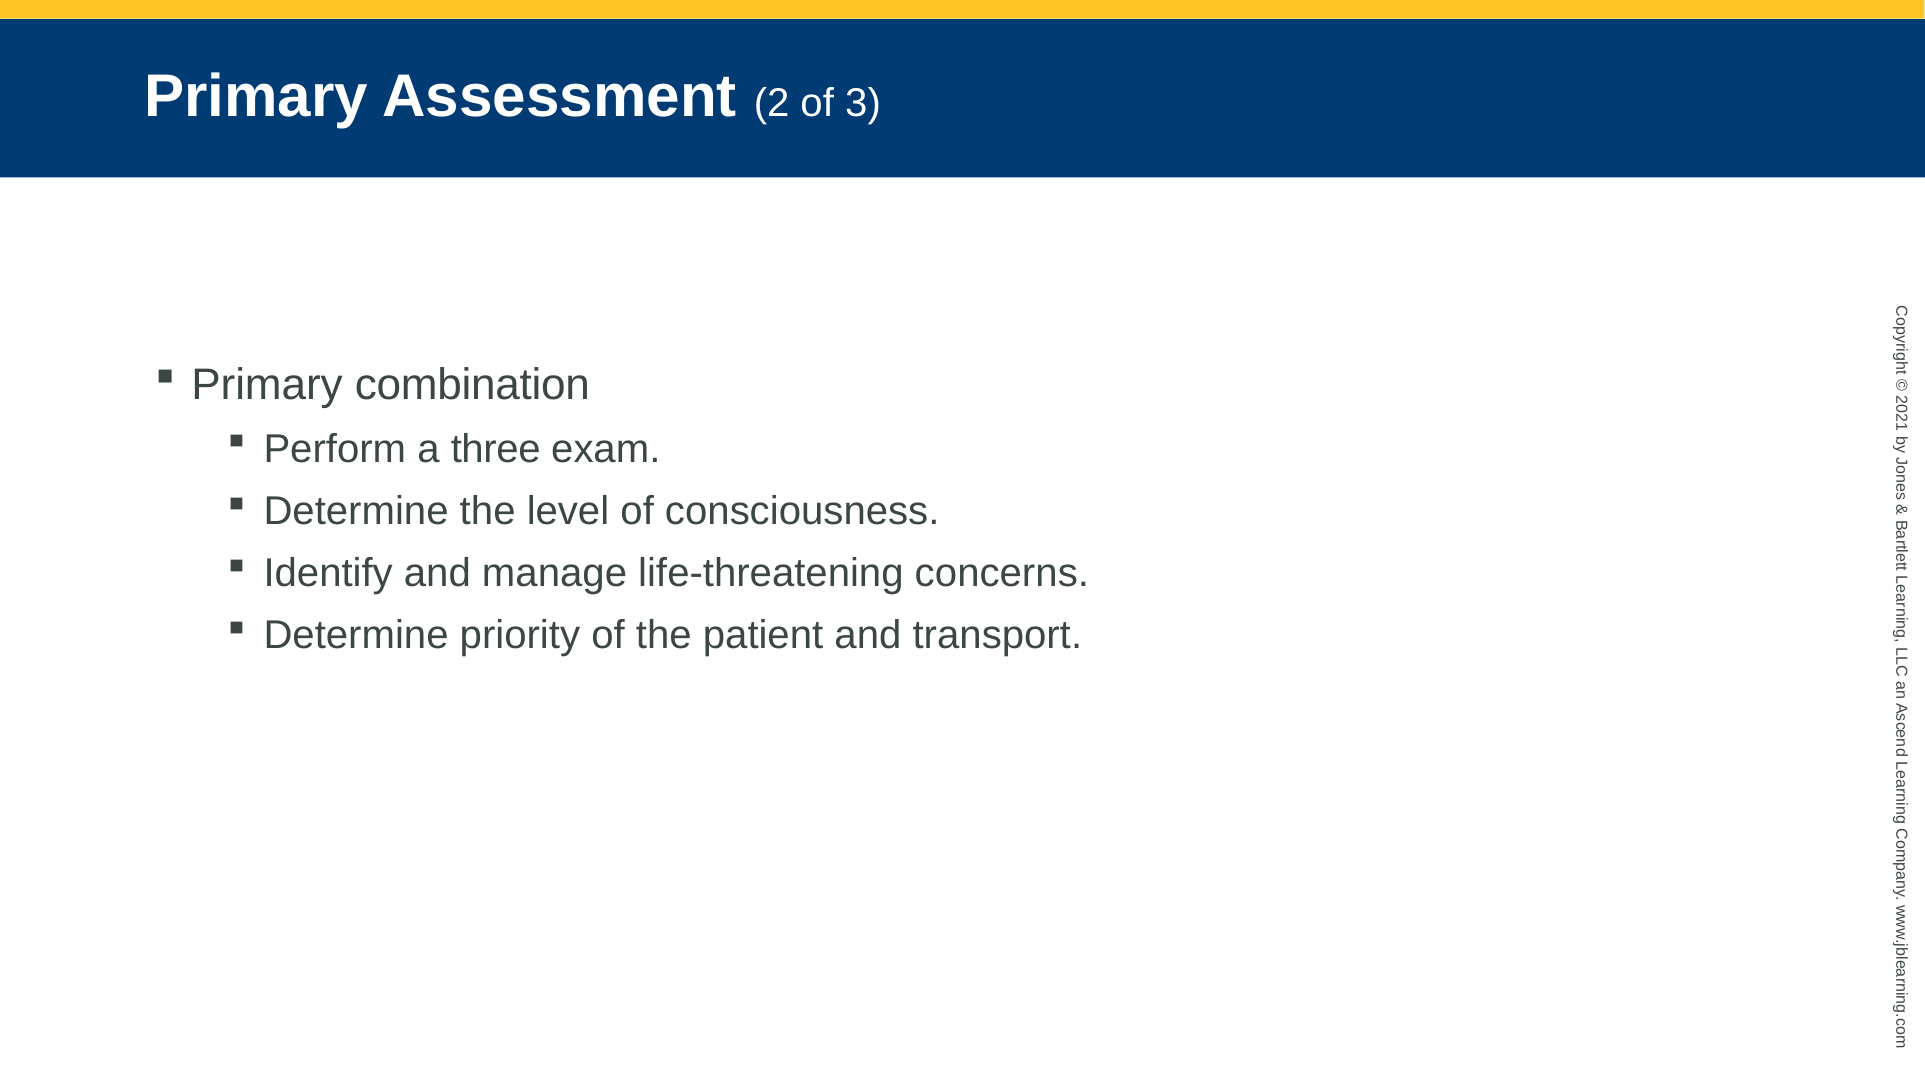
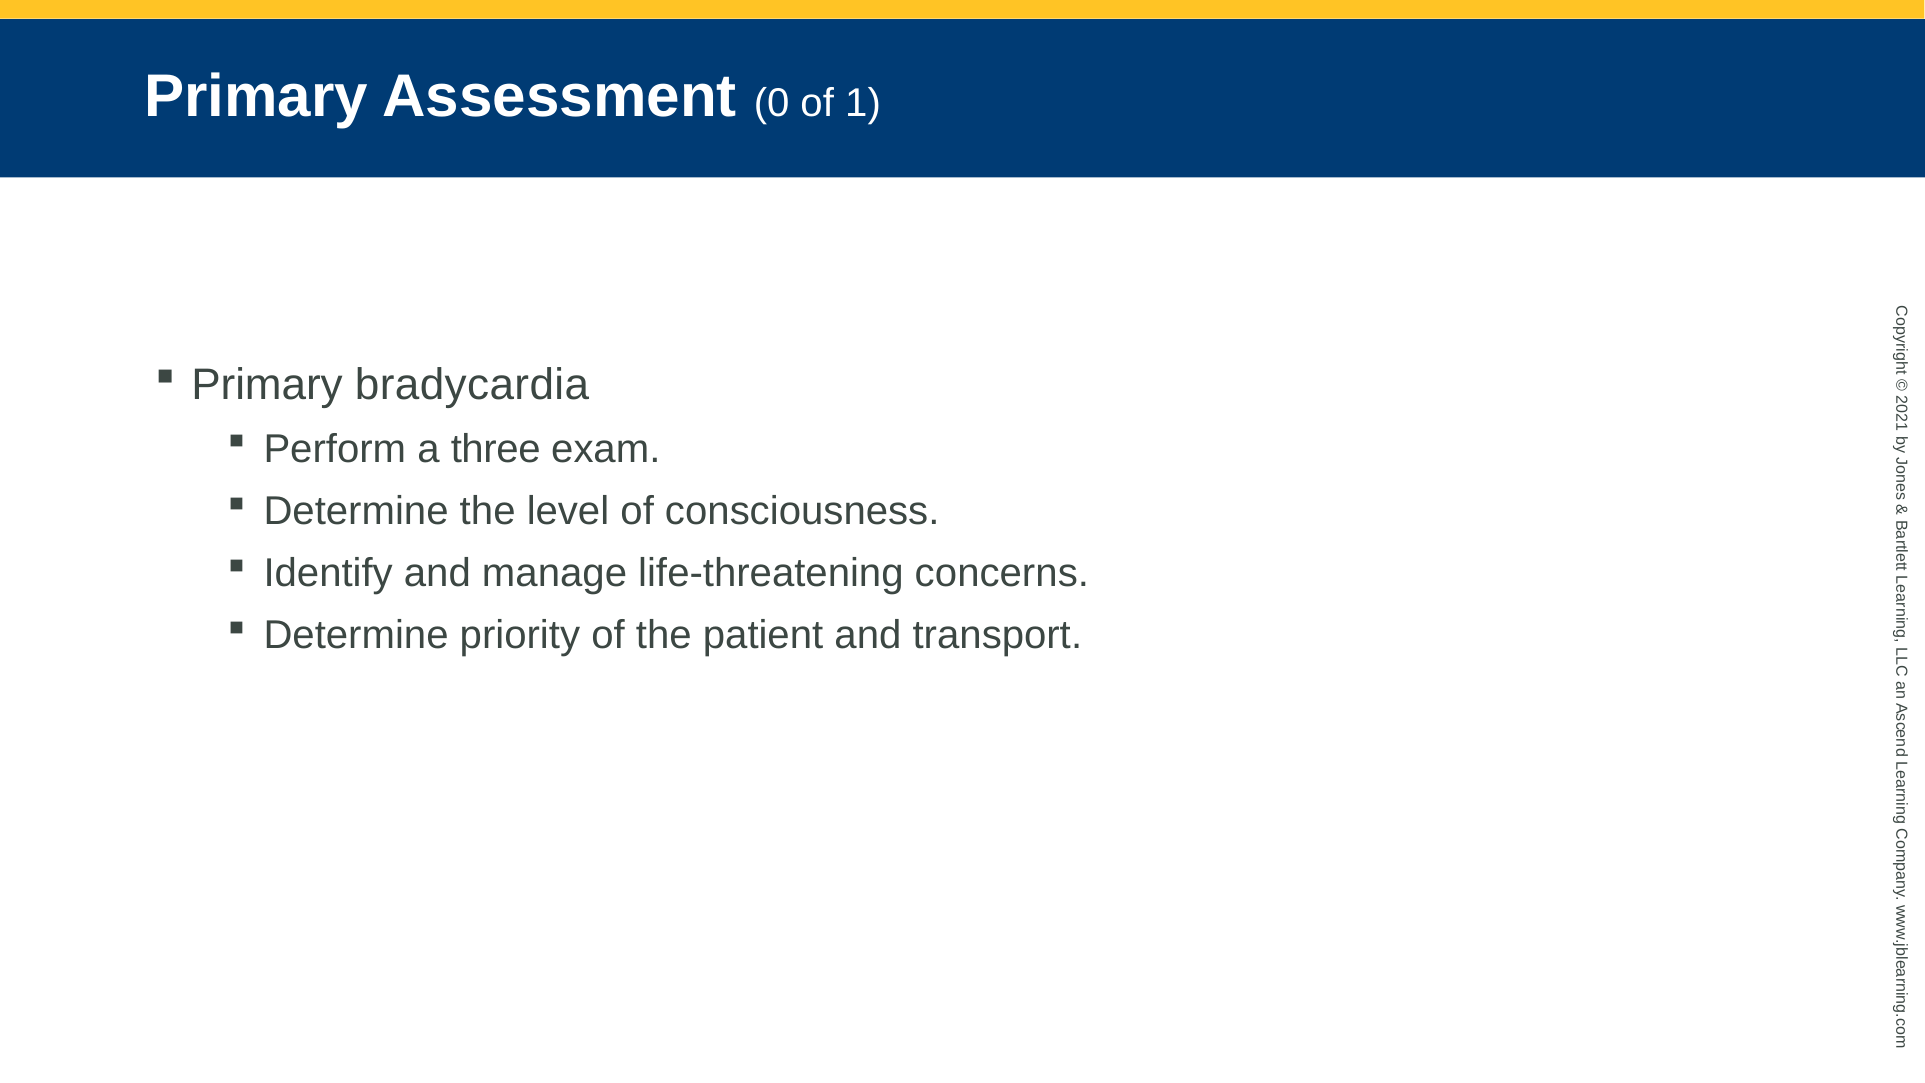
Assessment 2: 2 -> 0 (772, 103)
of 3: 3 -> 1 (863, 103)
combination: combination -> bradycardia (472, 385)
